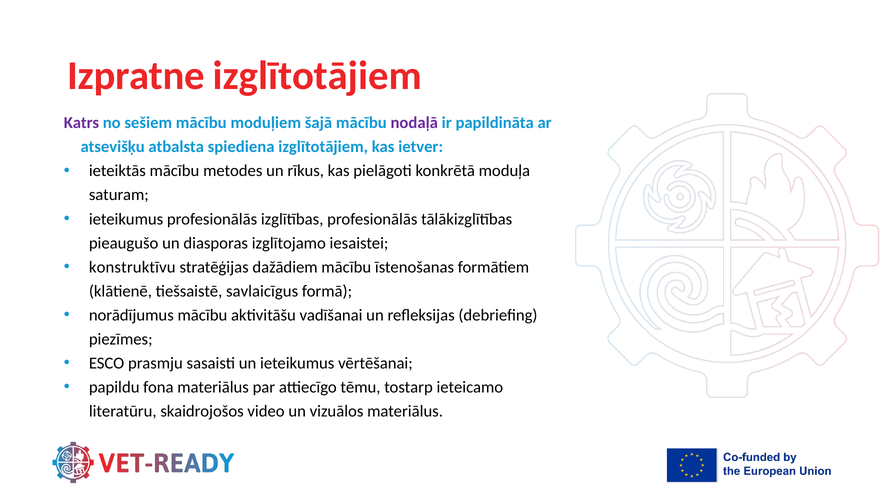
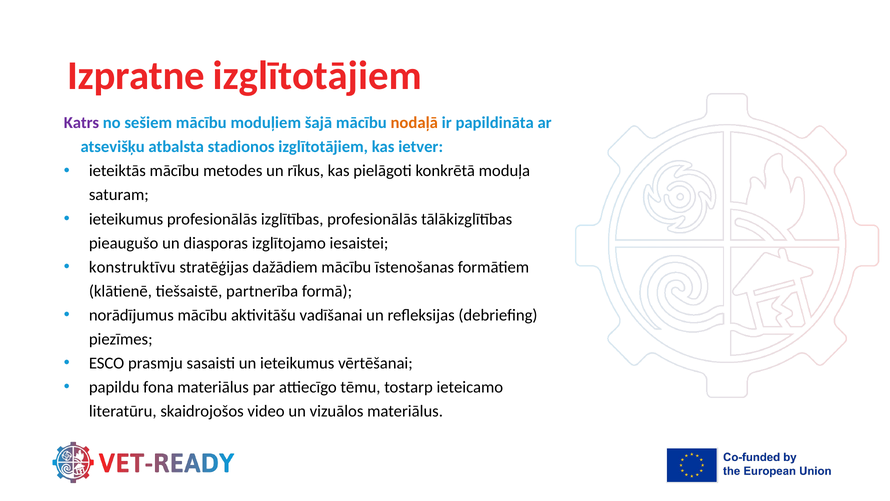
nodaļā colour: purple -> orange (414, 123)
spiediena: spiediena -> stadionos (241, 147)
savlaicīgus: savlaicīgus -> partnerība (262, 291)
